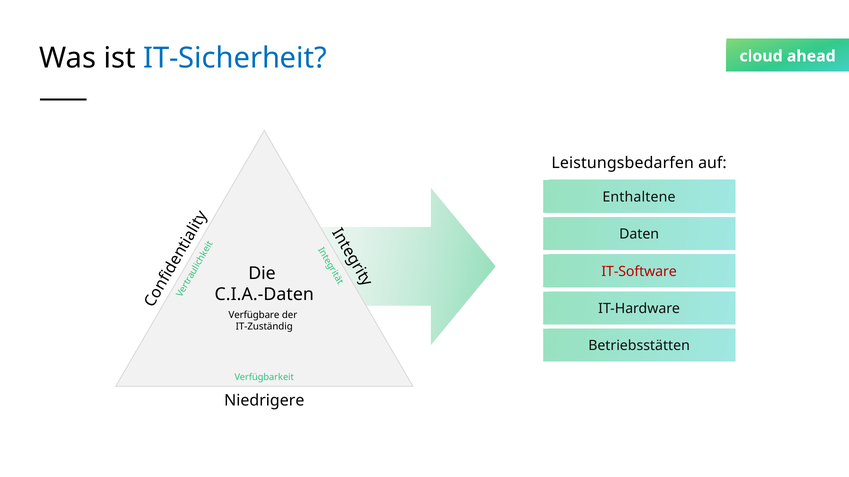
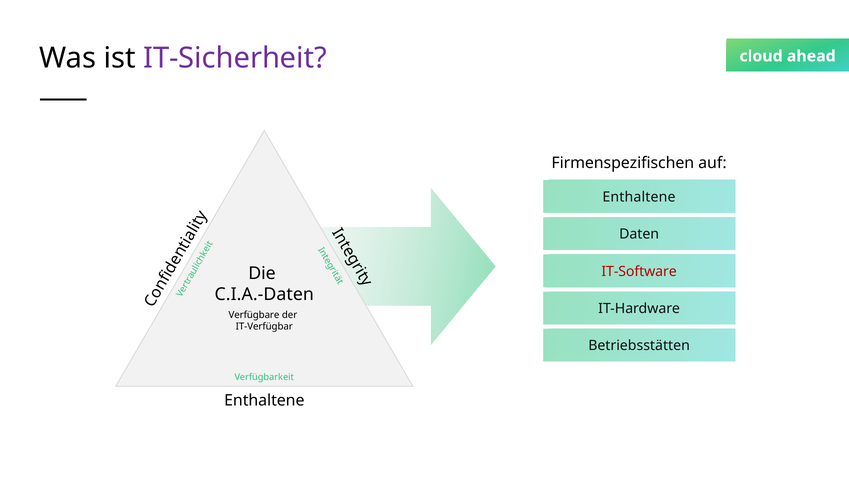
IT-Sicherheit colour: blue -> purple (235, 58)
Leistungsbedarfen: Leistungsbedarfen -> Firmenspezifischen (623, 163)
IT-Zuständig: IT-Zuständig -> IT-Verfügbar (264, 327)
Niedrigere: Niedrigere -> Enthaltene (264, 401)
